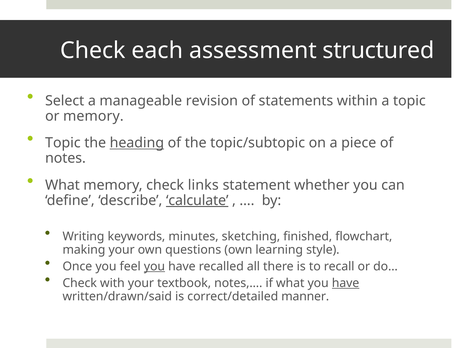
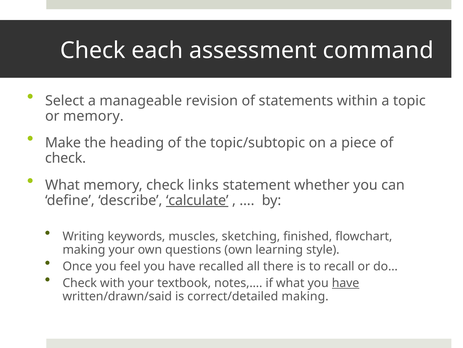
structured: structured -> command (378, 50)
Topic: Topic -> Make (63, 143)
heading underline: present -> none (137, 143)
notes: notes -> check (66, 158)
minutes: minutes -> muscles (193, 236)
you underline: present -> none (154, 266)
correct/detailed manner: manner -> making (305, 296)
